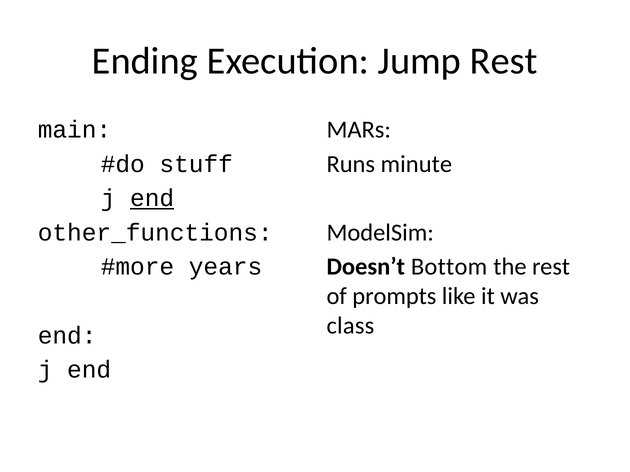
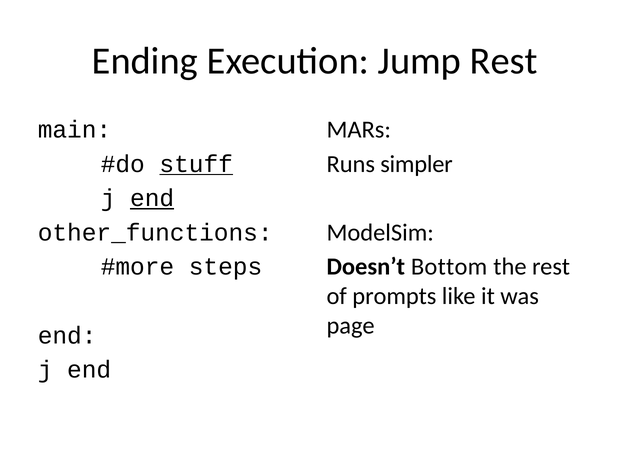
minute: minute -> simpler (417, 164)
stuff underline: none -> present (196, 164)
years: years -> steps (226, 267)
class: class -> page (351, 326)
